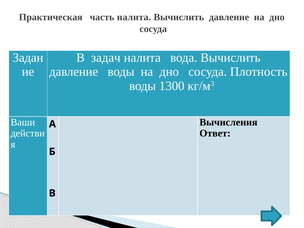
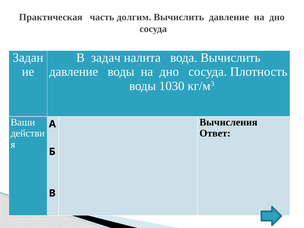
часть налита: налита -> долгим (134, 17)
1300: 1300 -> 1030 (172, 86)
